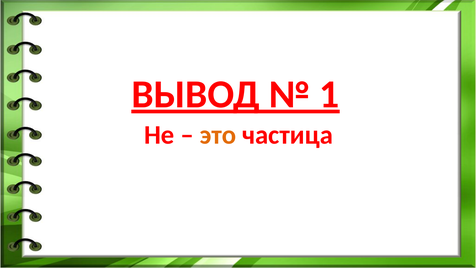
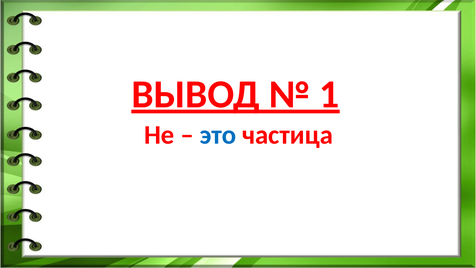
это colour: orange -> blue (218, 135)
